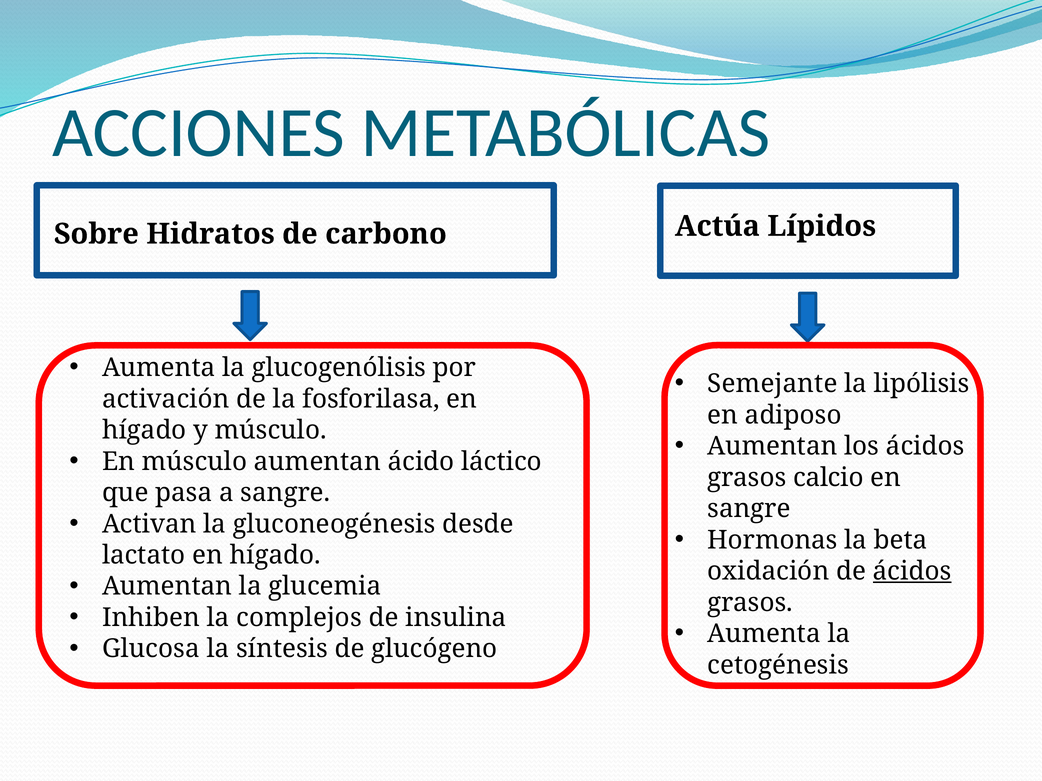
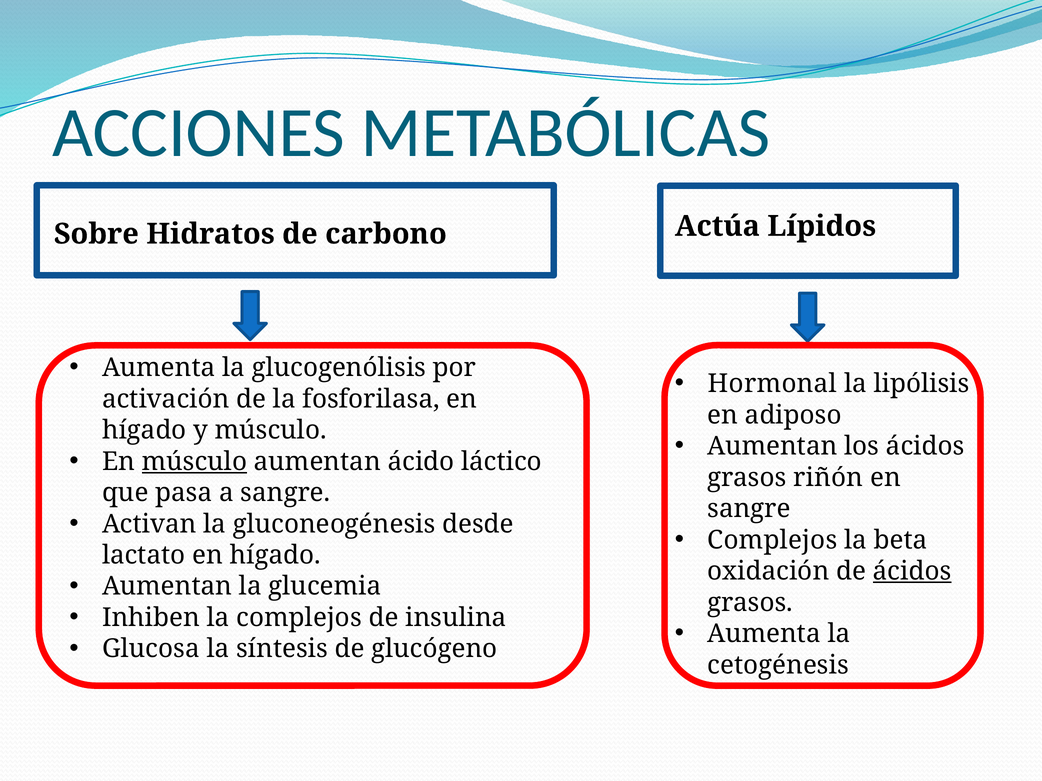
Semejante: Semejante -> Hormonal (772, 384)
músculo underline: none -> present (194, 462)
calcio: calcio -> riñón (828, 478)
Hormonas: Hormonas -> Complejos (772, 540)
